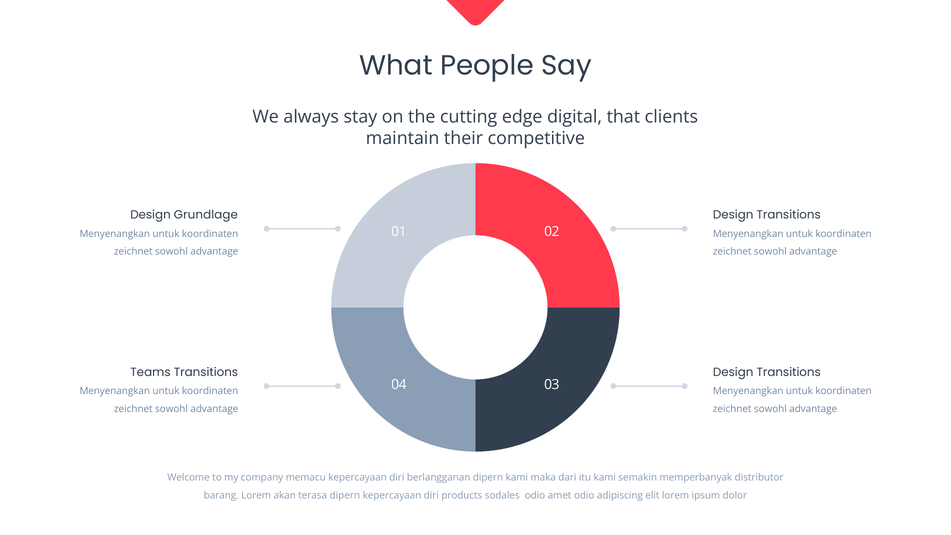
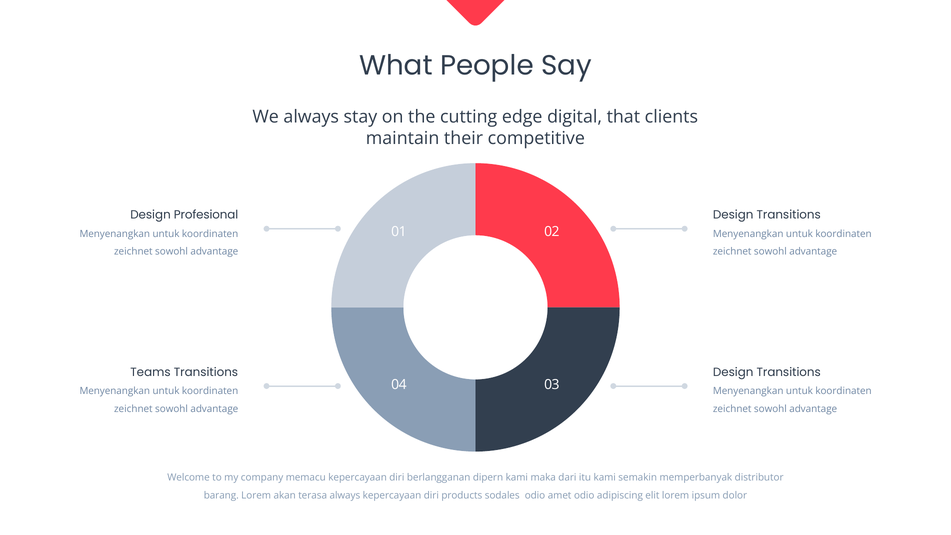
Grundlage: Grundlage -> Profesional (206, 215)
terasa dipern: dipern -> always (345, 495)
